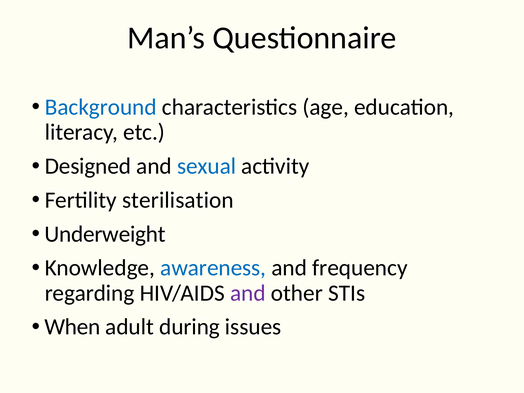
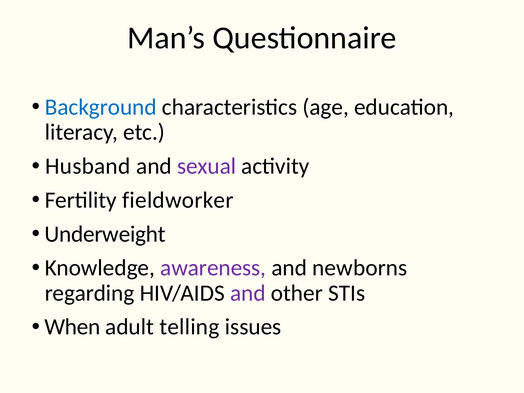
Designed: Designed -> Husband (88, 166)
sexual colour: blue -> purple (207, 166)
sterilisation: sterilisation -> fieldworker (178, 200)
awareness colour: blue -> purple (213, 268)
frequency: frequency -> newborns (360, 268)
during: during -> telling (189, 327)
